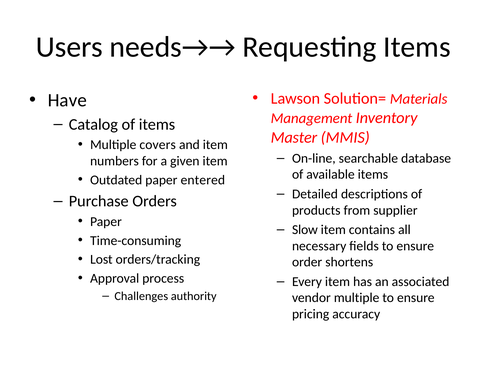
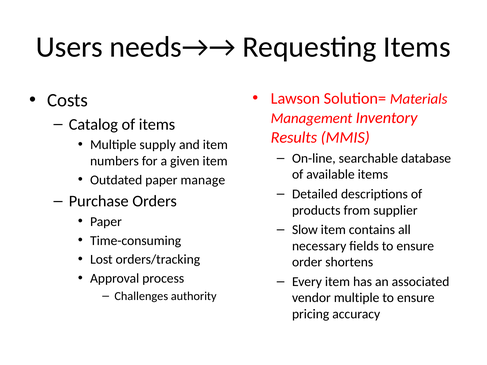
Have: Have -> Costs (68, 100)
Master: Master -> Results (294, 138)
covers: covers -> supply (158, 145)
entered: entered -> manage (203, 180)
